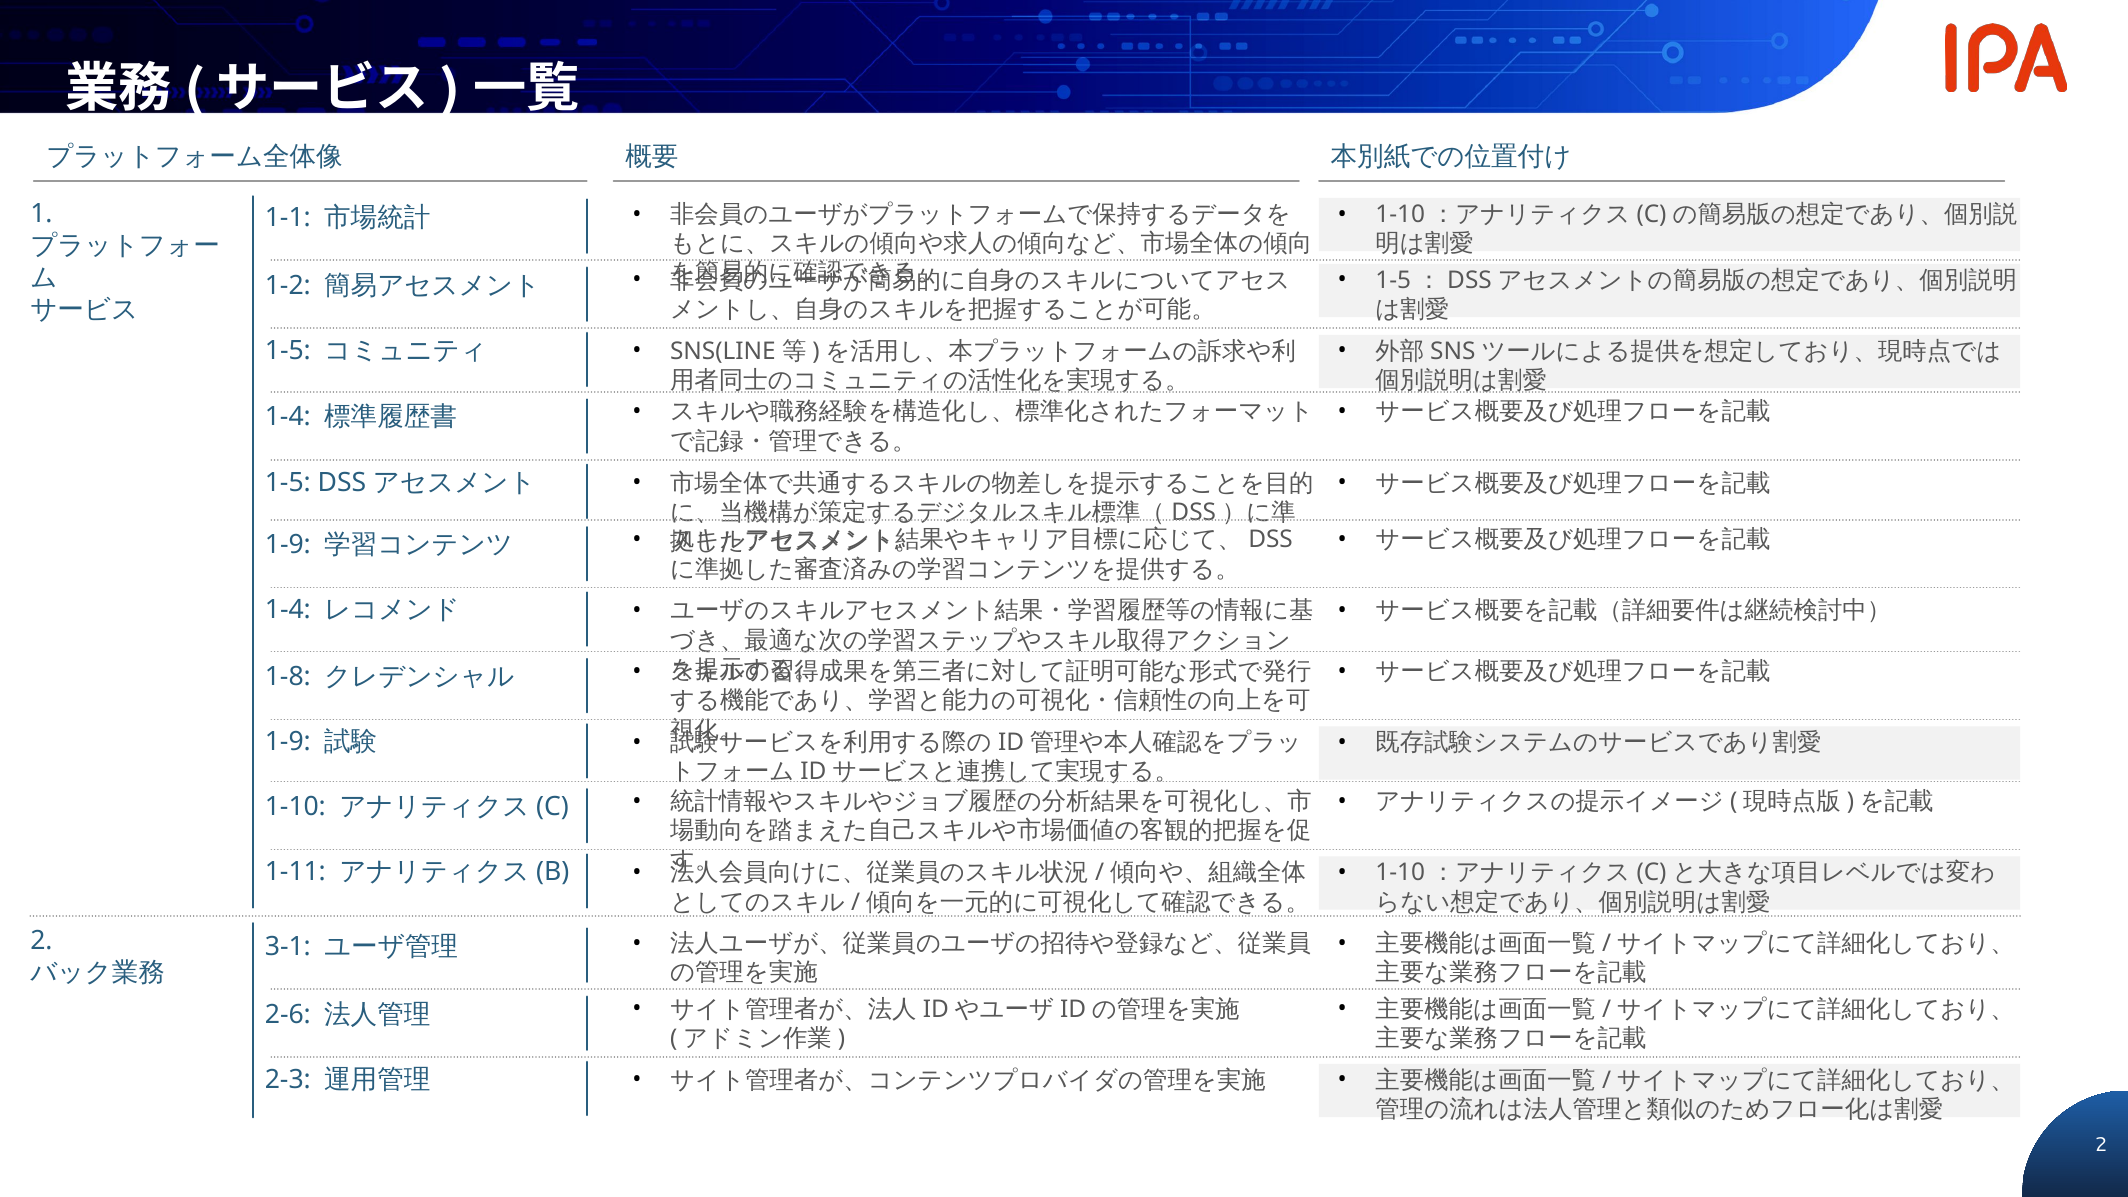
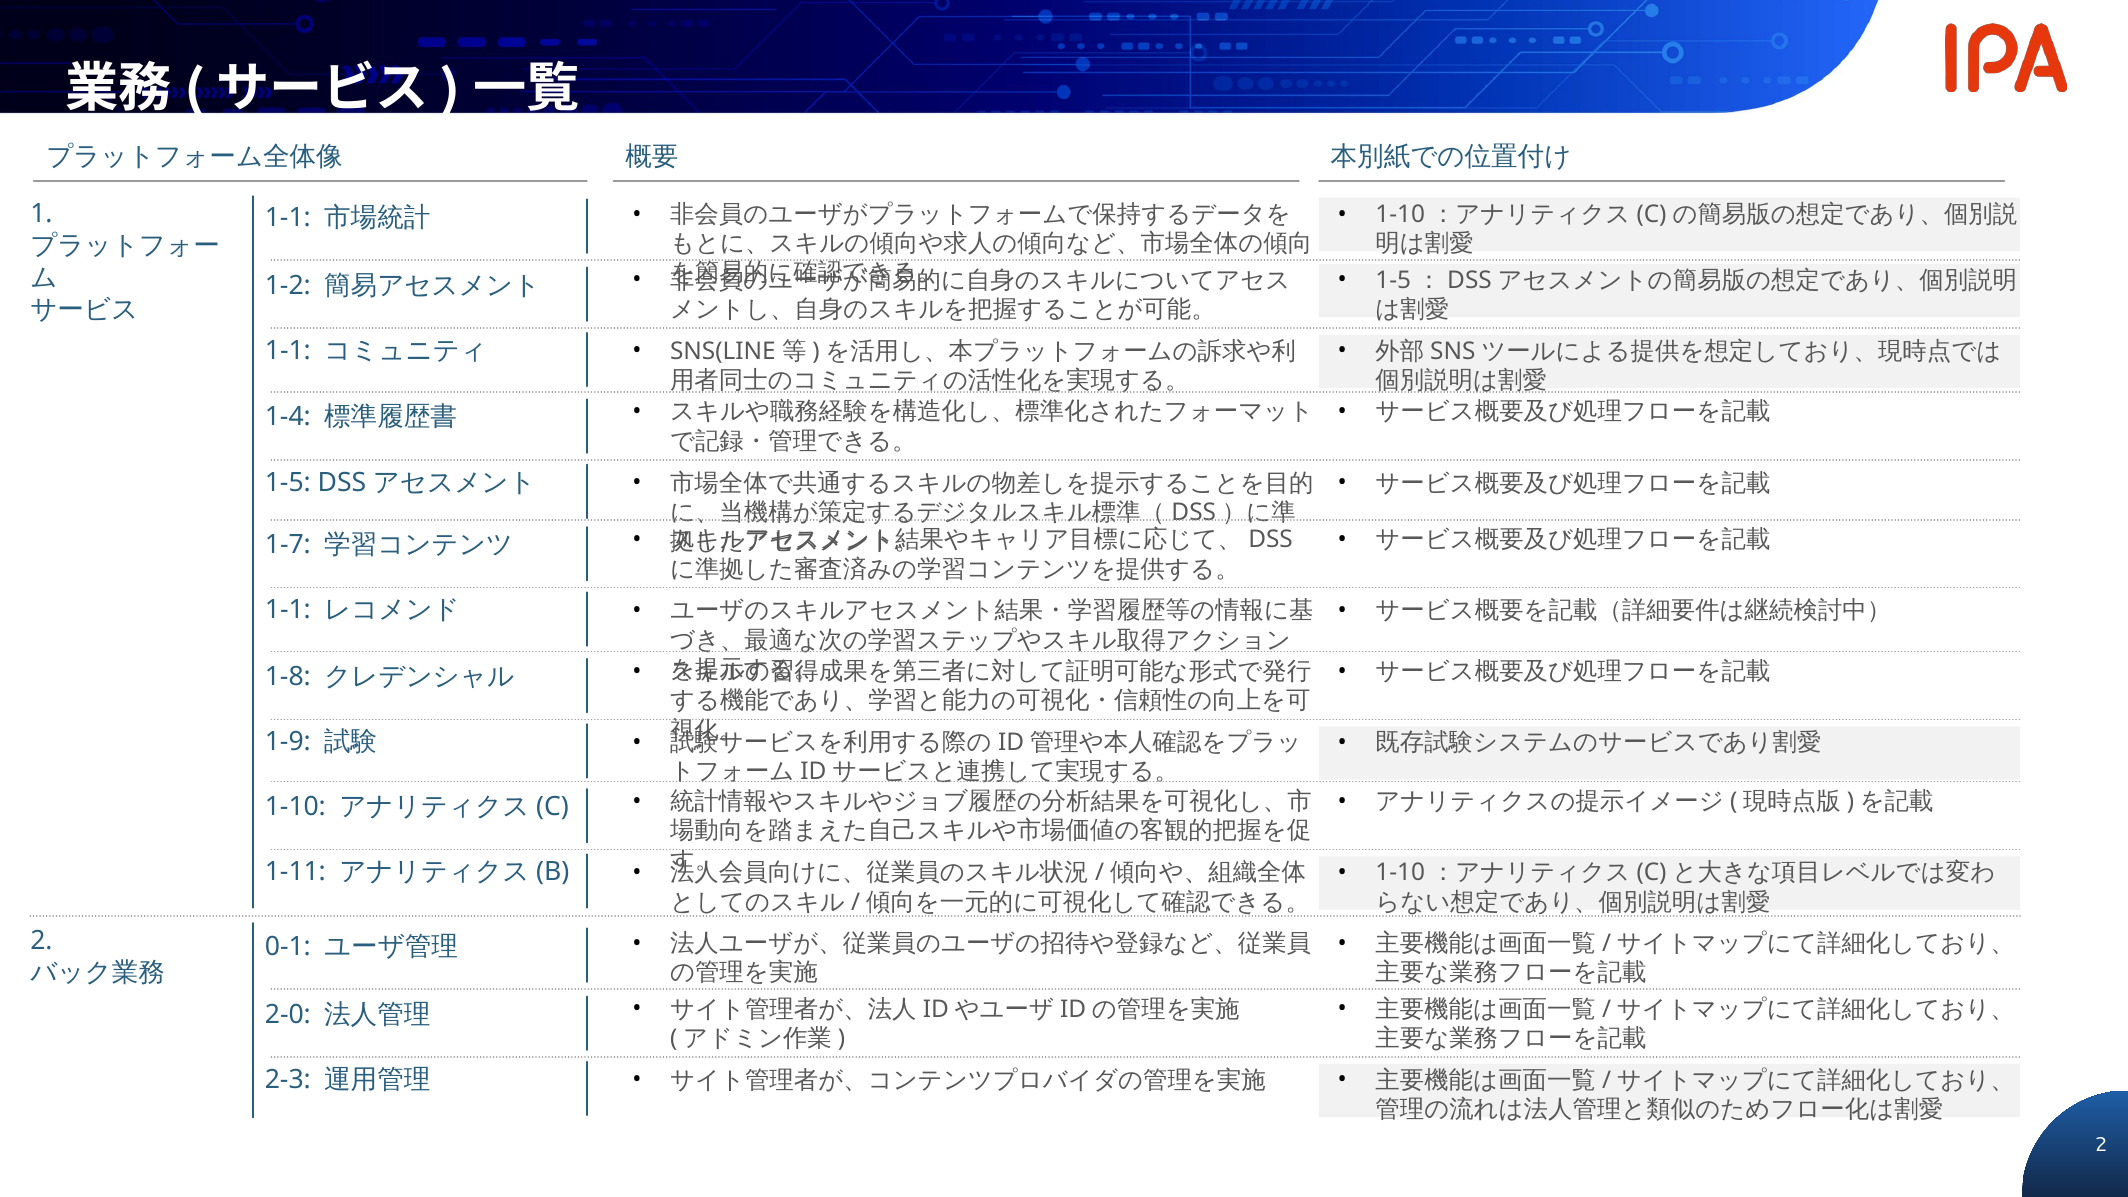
1-5: 1-5 -> 1-1 (288, 351)
1-9: 1-9 -> 1-7 (288, 545)
1-4: 1-4 -> 1-1 (288, 610)
3-1: 3-1 -> 0-1 (288, 946)
2-6: 2-6 -> 2-0 (288, 1014)
